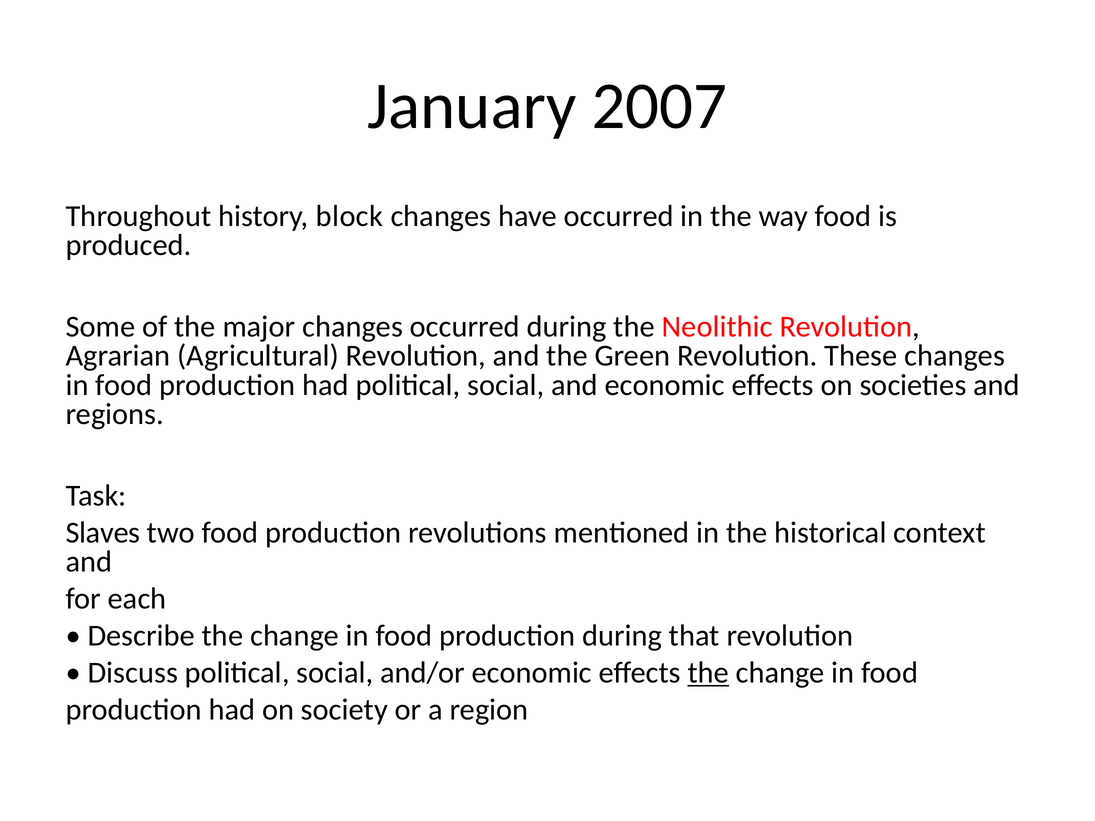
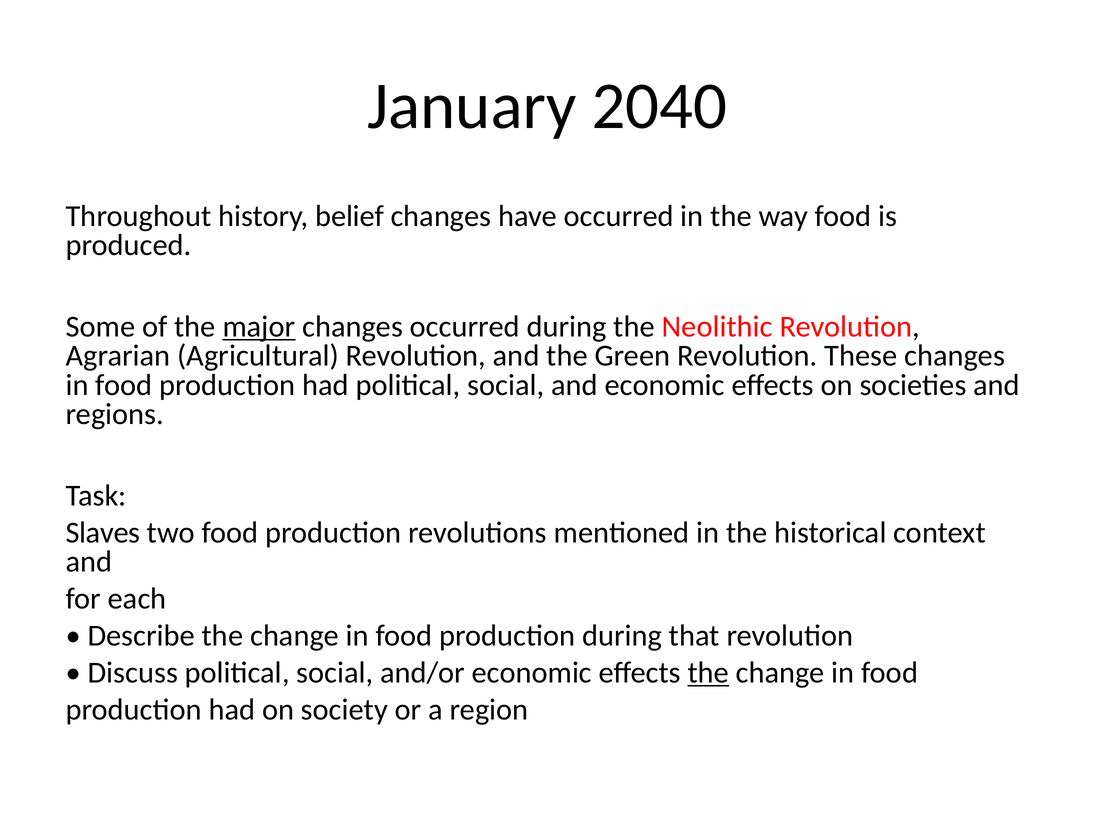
2007: 2007 -> 2040 (659, 106)
block: block -> belief (350, 216)
major underline: none -> present (259, 327)
